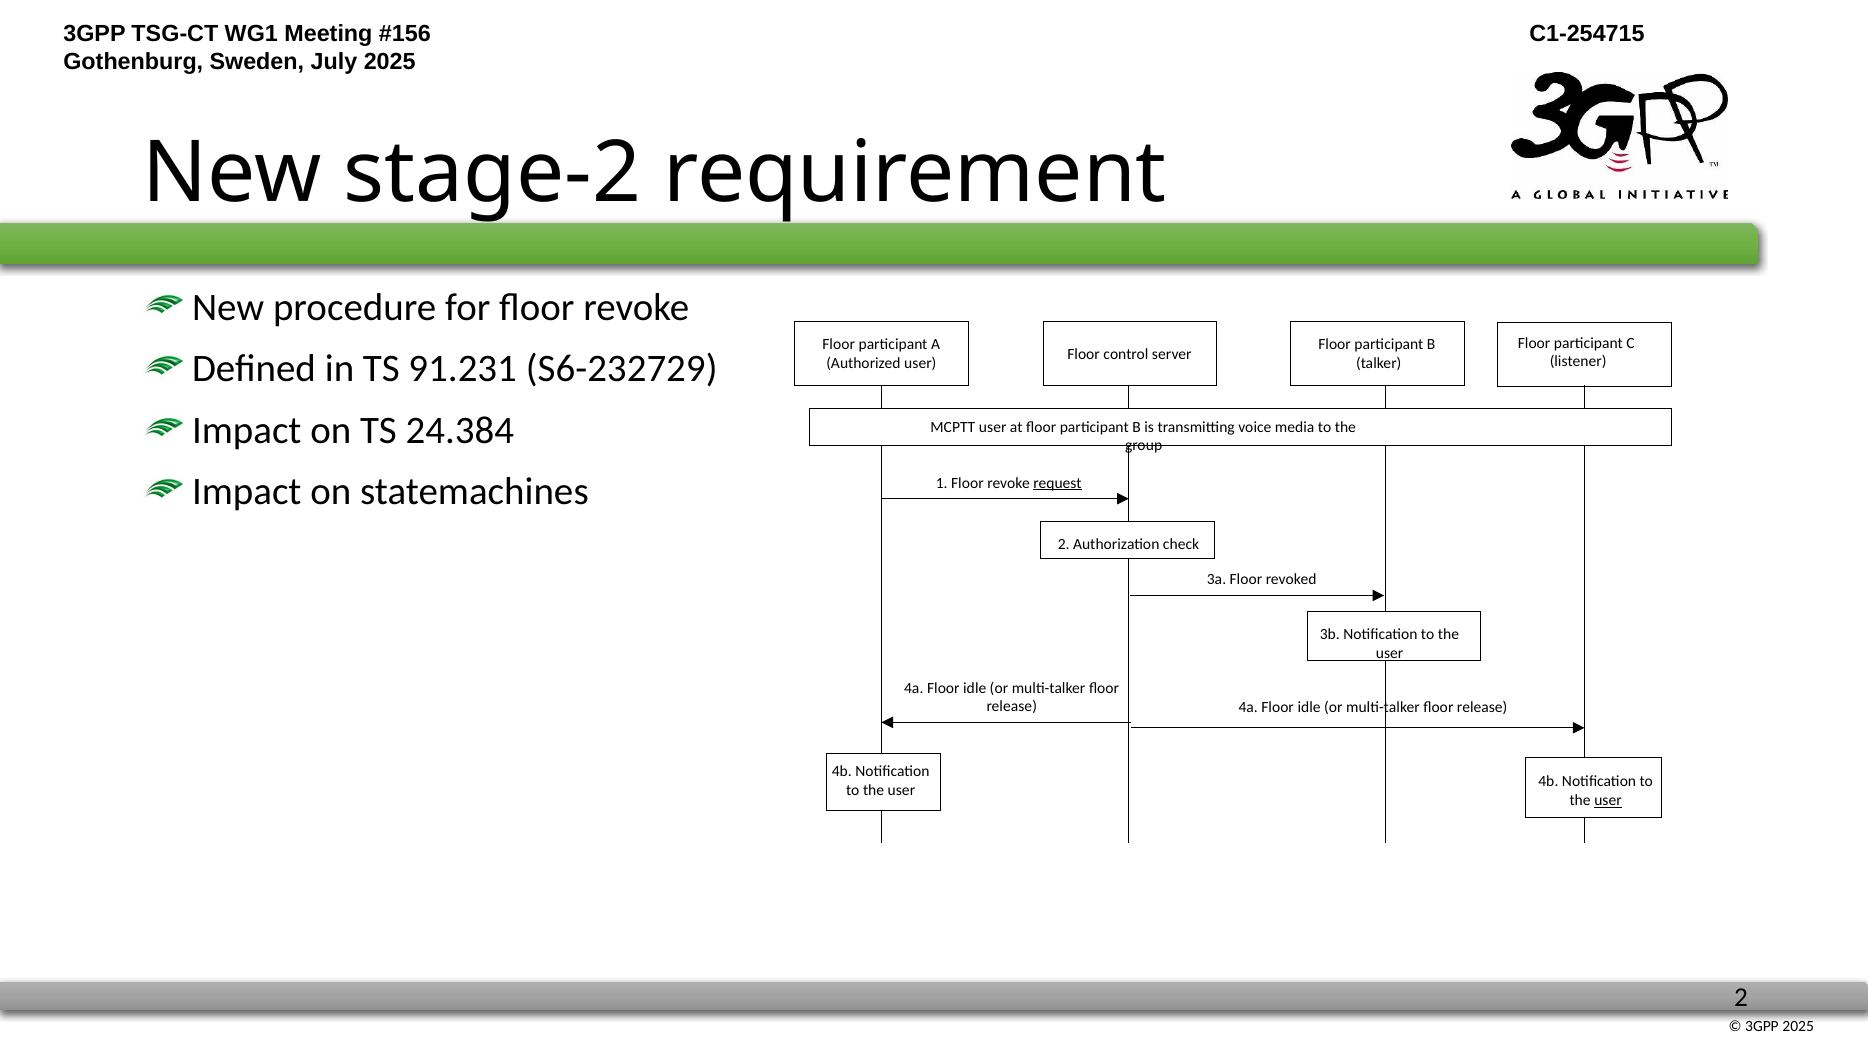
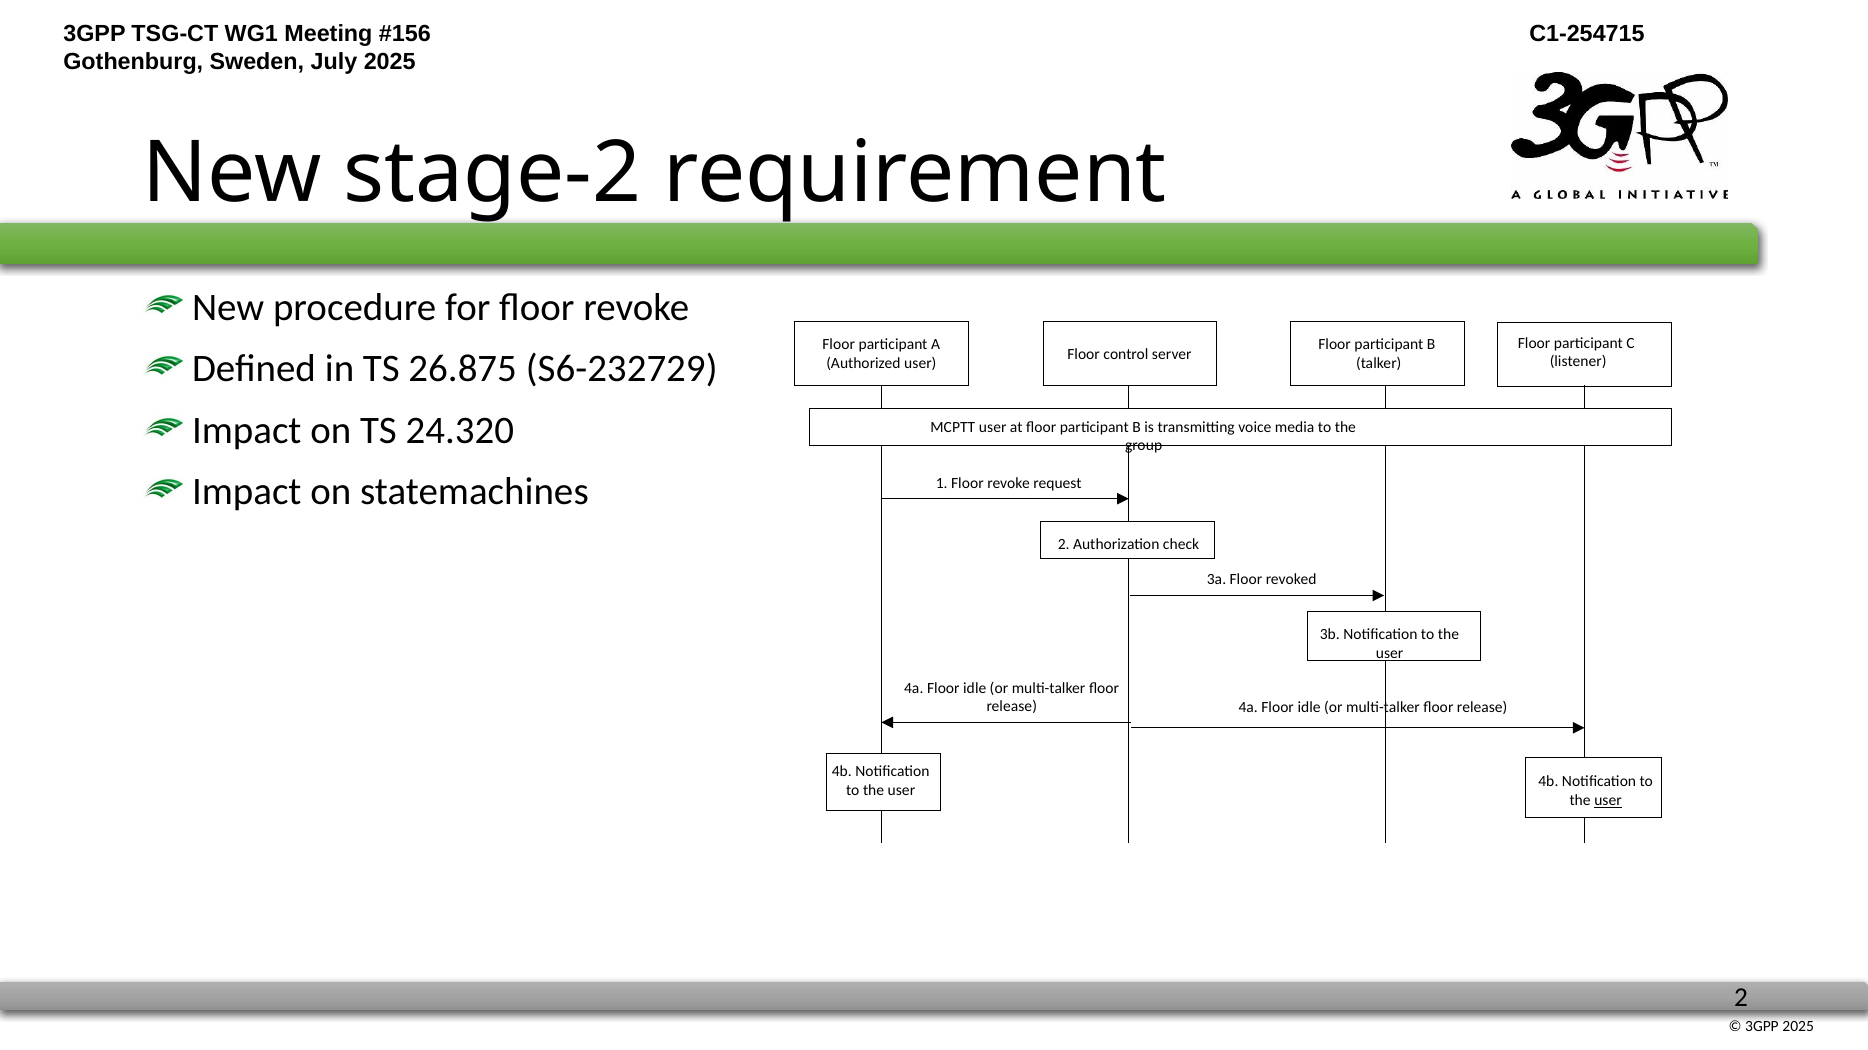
91.231: 91.231 -> 26.875 (463, 369)
24.384: 24.384 -> 24.320 (460, 431)
request underline: present -> none (1058, 483)
